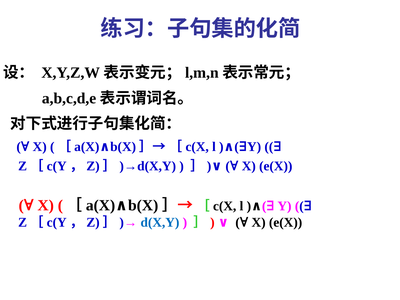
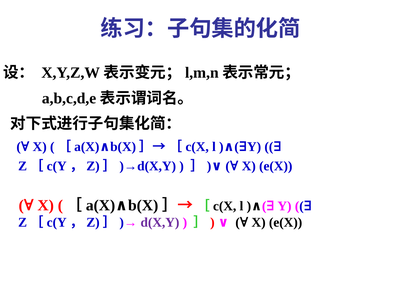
d(X,Y colour: blue -> purple (160, 223)
